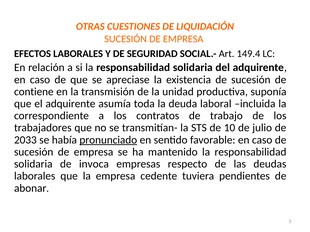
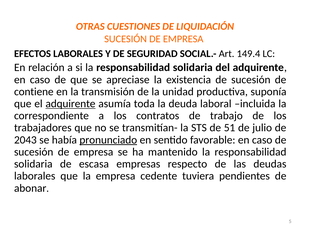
adquirente underline: none -> present (70, 104)
10: 10 -> 51 (230, 128)
2033: 2033 -> 2043 (25, 140)
invoca: invoca -> escasa (94, 164)
